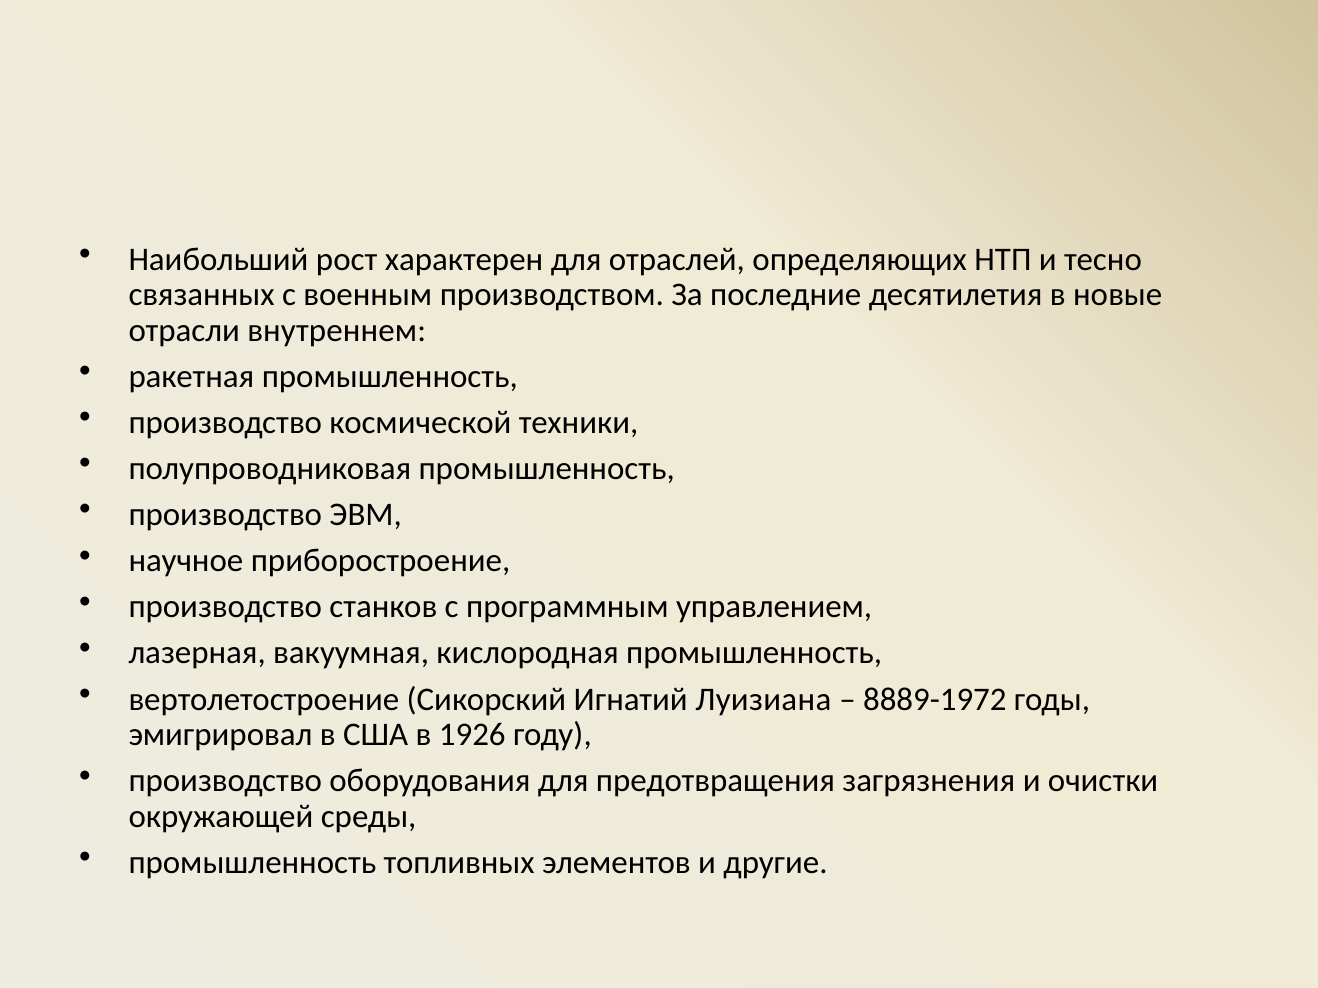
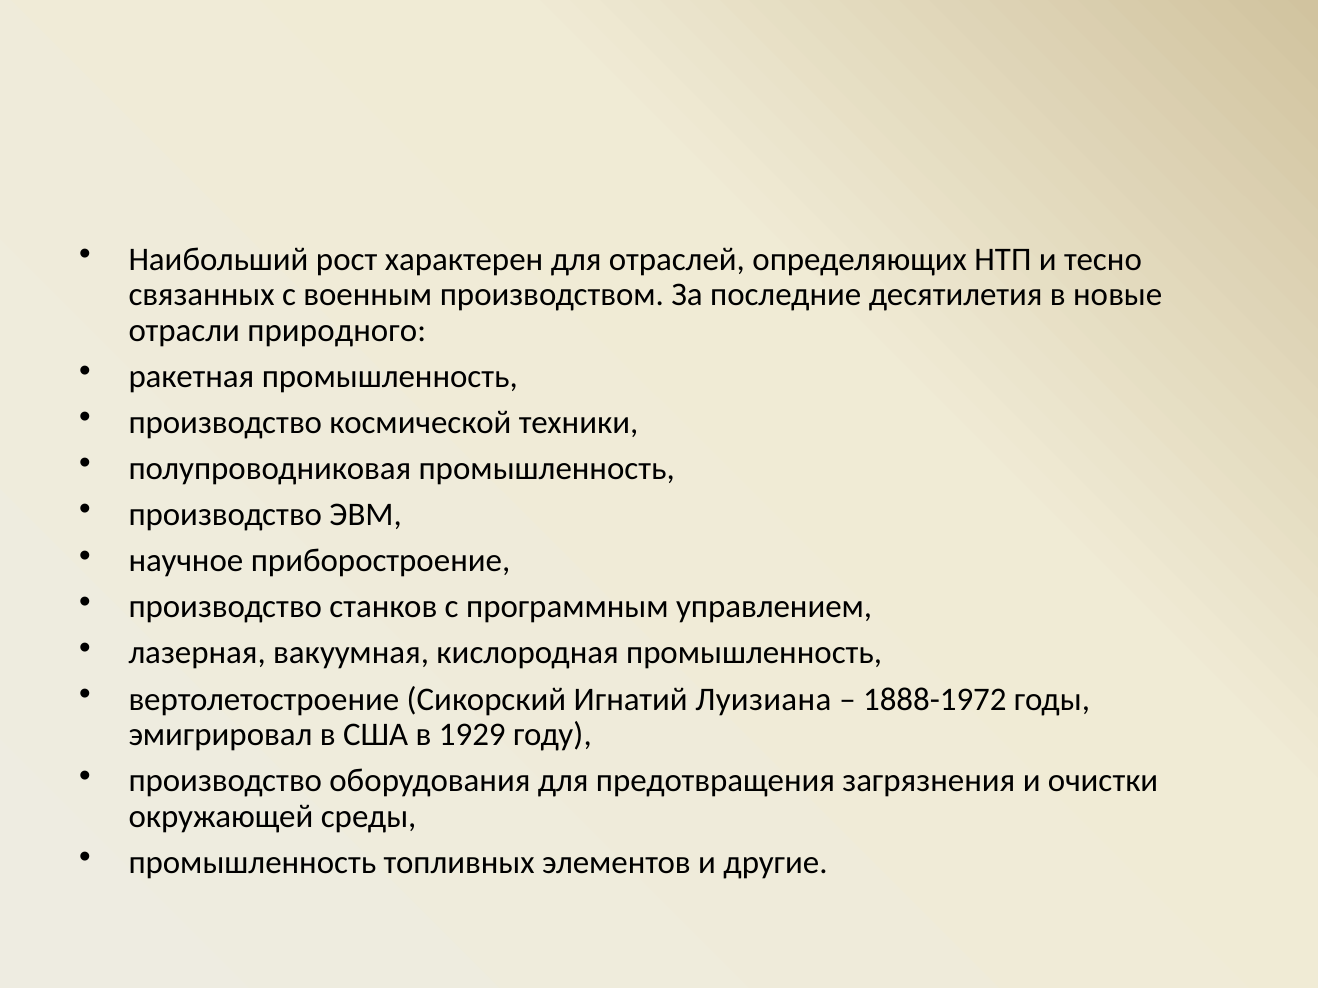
внутреннем: внутреннем -> природного (337, 331)
8889-1972: 8889-1972 -> 1888-1972 (935, 700)
1926: 1926 -> 1929 (472, 735)
